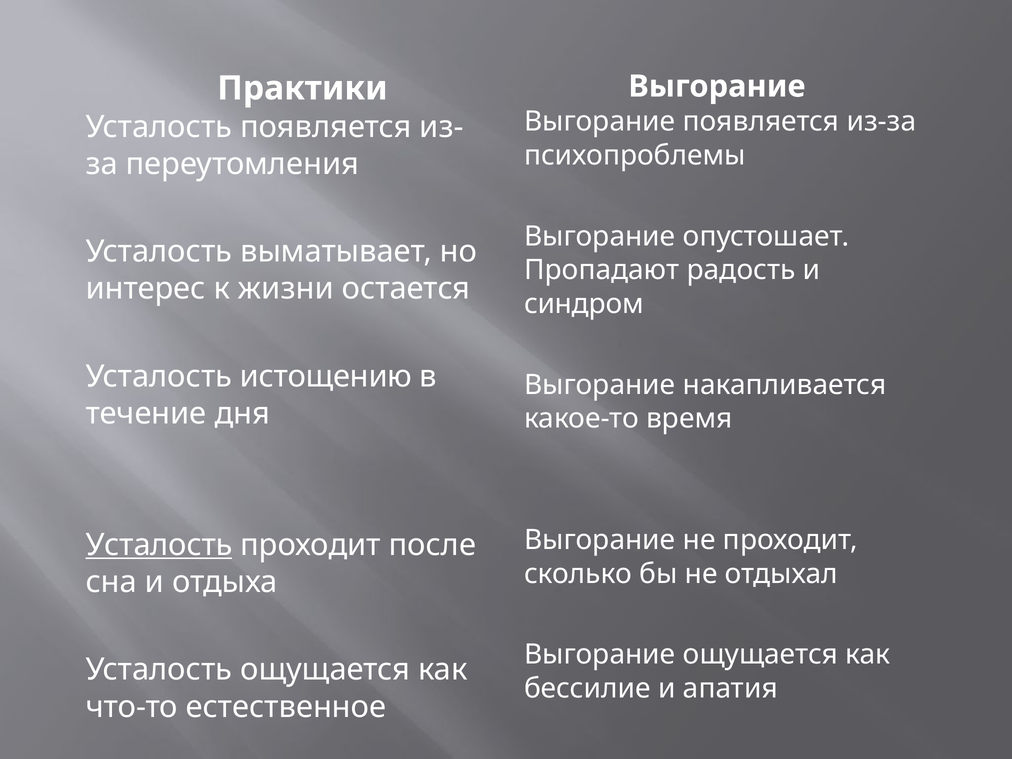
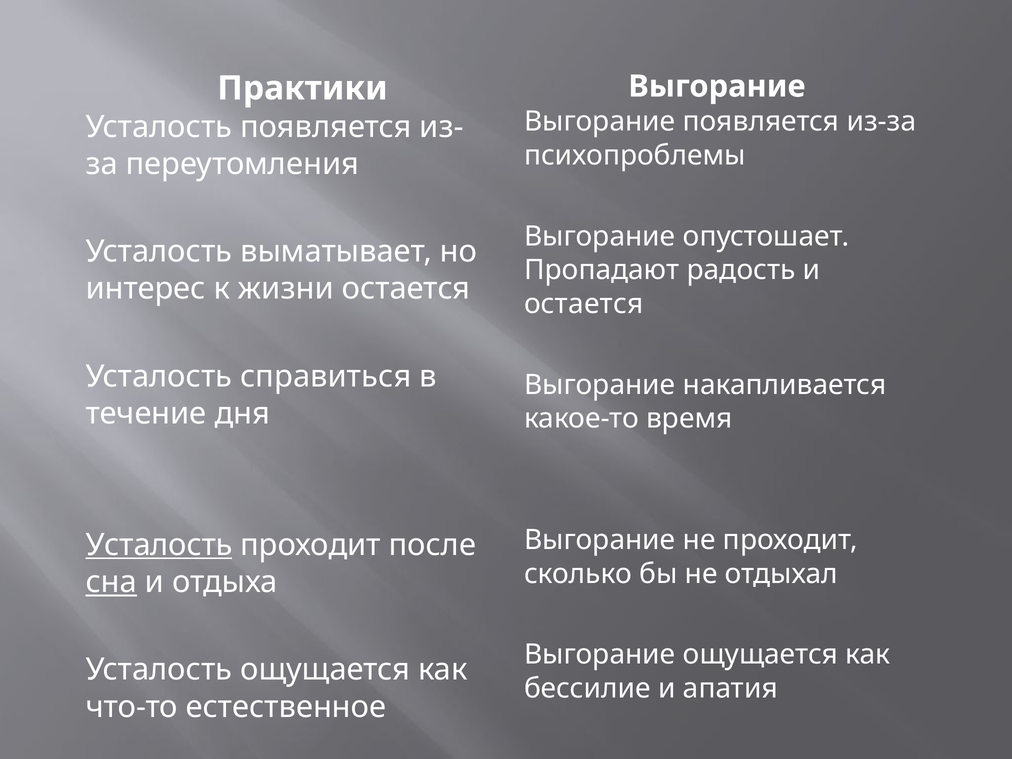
синдром: синдром -> остается (584, 304)
истощению: истощению -> справиться (326, 376)
сна underline: none -> present (111, 582)
